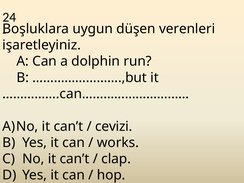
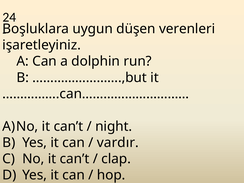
cevizi: cevizi -> night (114, 126)
works: works -> vardır (118, 143)
